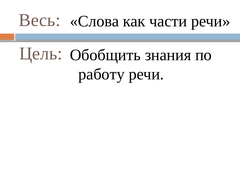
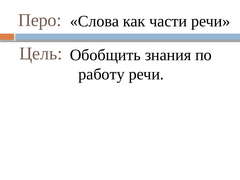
Весь: Весь -> Перо (40, 20)
